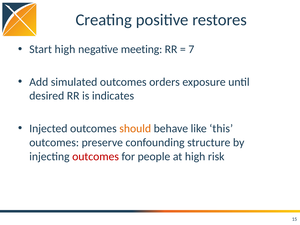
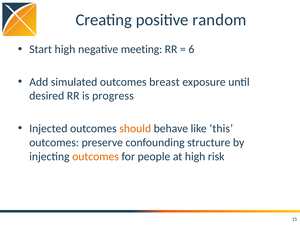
restores: restores -> random (219, 20)
7: 7 -> 6 (191, 49)
orders: orders -> breast (164, 82)
indicates: indicates -> progress (113, 96)
outcomes colour: red -> orange (96, 156)
